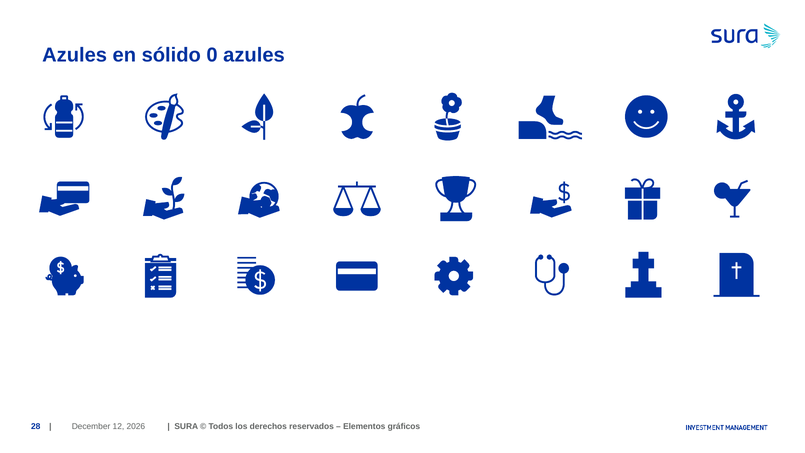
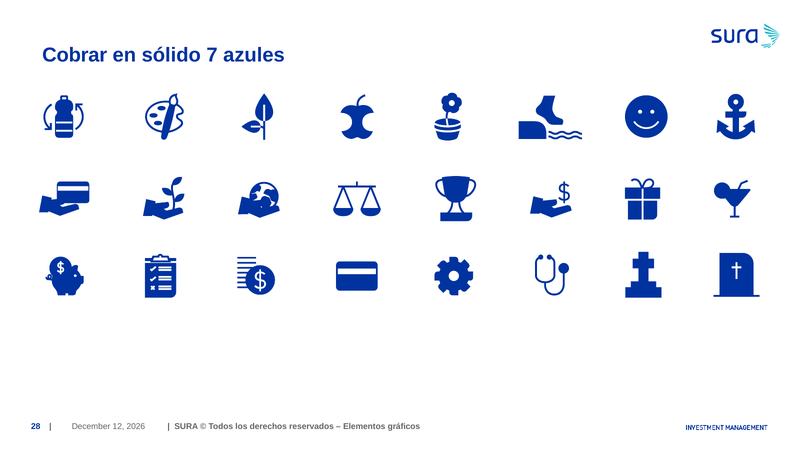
Azules: Azules -> Cobrar (75, 55)
0: 0 -> 7 (212, 55)
